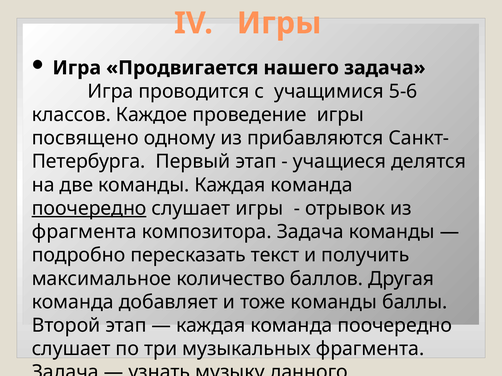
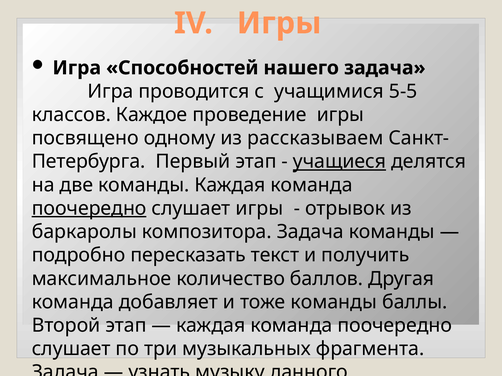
Игра Продвигается: Продвигается -> Способностей (182, 68)
5-6: 5-6 -> 5-5 (403, 91)
прибавляются: прибавляются -> рассказываем (315, 138)
учащиеся underline: none -> present (340, 162)
фрагмента: фрагмента -> баркаролы (84, 232)
